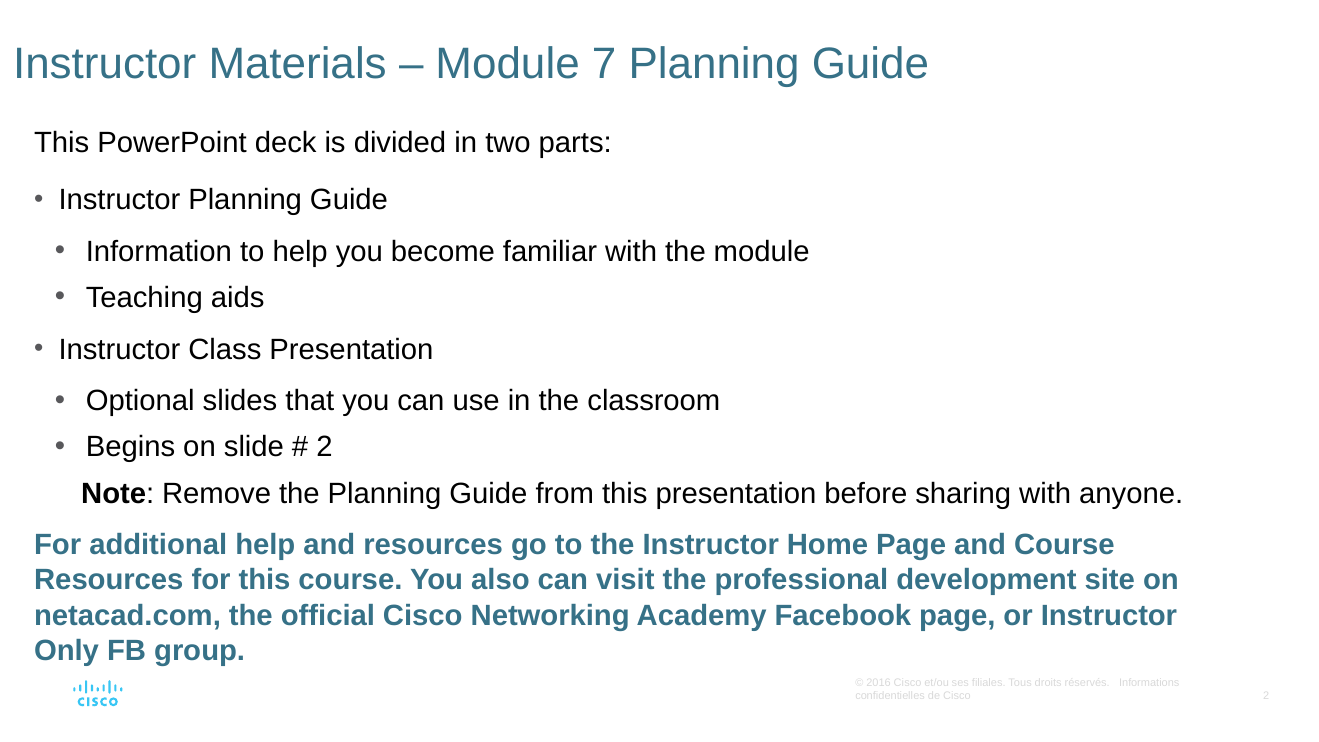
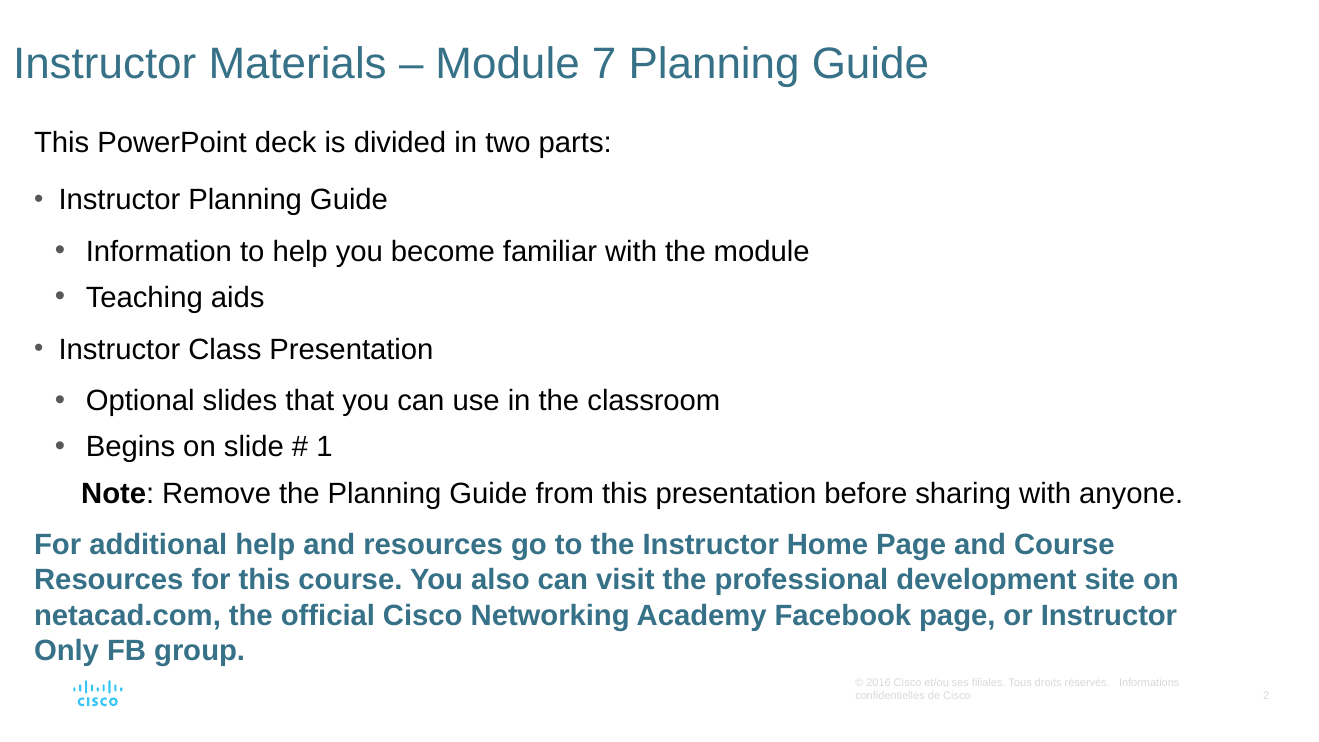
2: 2 -> 1 (324, 447)
